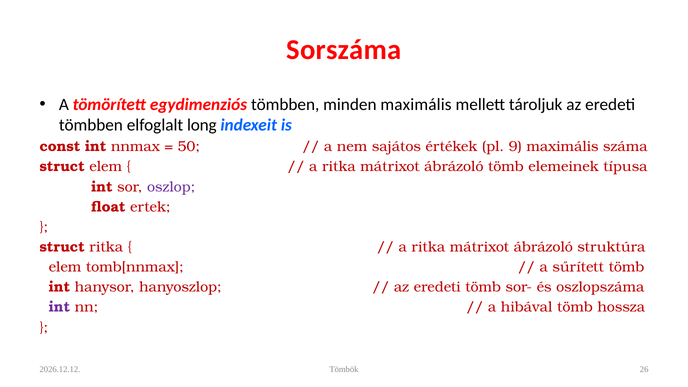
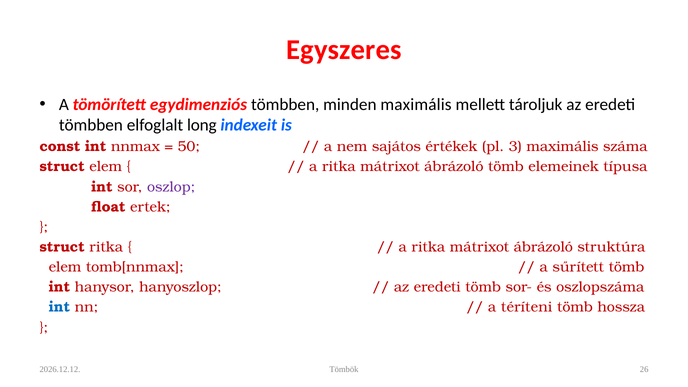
Sorszáma: Sorszáma -> Egyszeres (344, 50)
9: 9 -> 3 (515, 147)
int colour: purple -> blue (59, 307)
hibával: hibával -> téríteni (527, 307)
